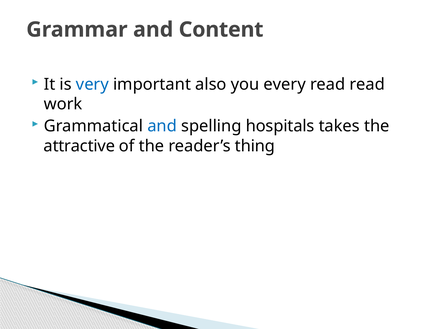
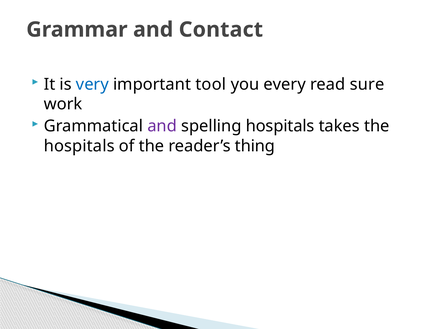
Content: Content -> Contact (221, 30)
also: also -> tool (211, 84)
read read: read -> sure (367, 84)
and colour: blue -> purple (162, 126)
attractive: attractive -> hospitals (79, 146)
